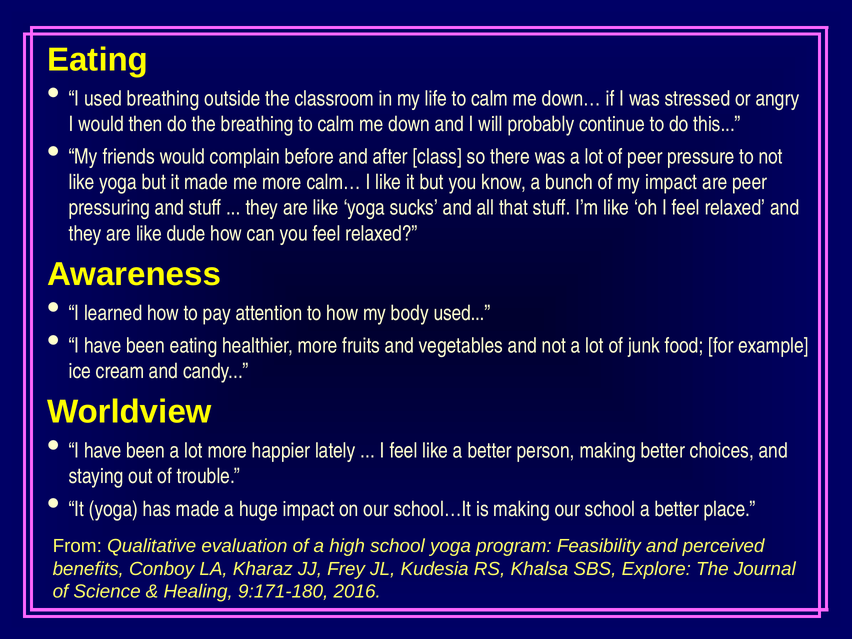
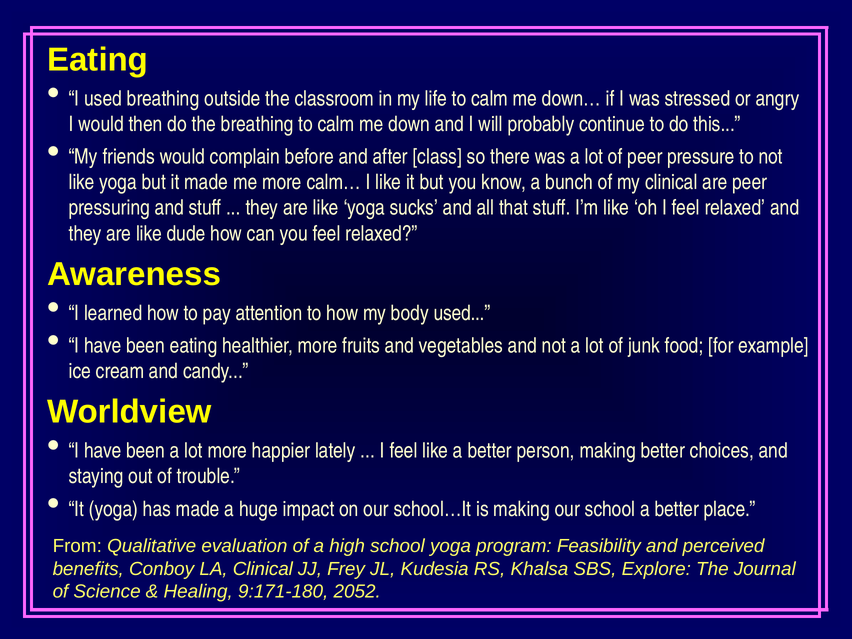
my impact: impact -> clinical (671, 182)
LA Kharaz: Kharaz -> Clinical (263, 569)
2016: 2016 -> 2052 (357, 592)
